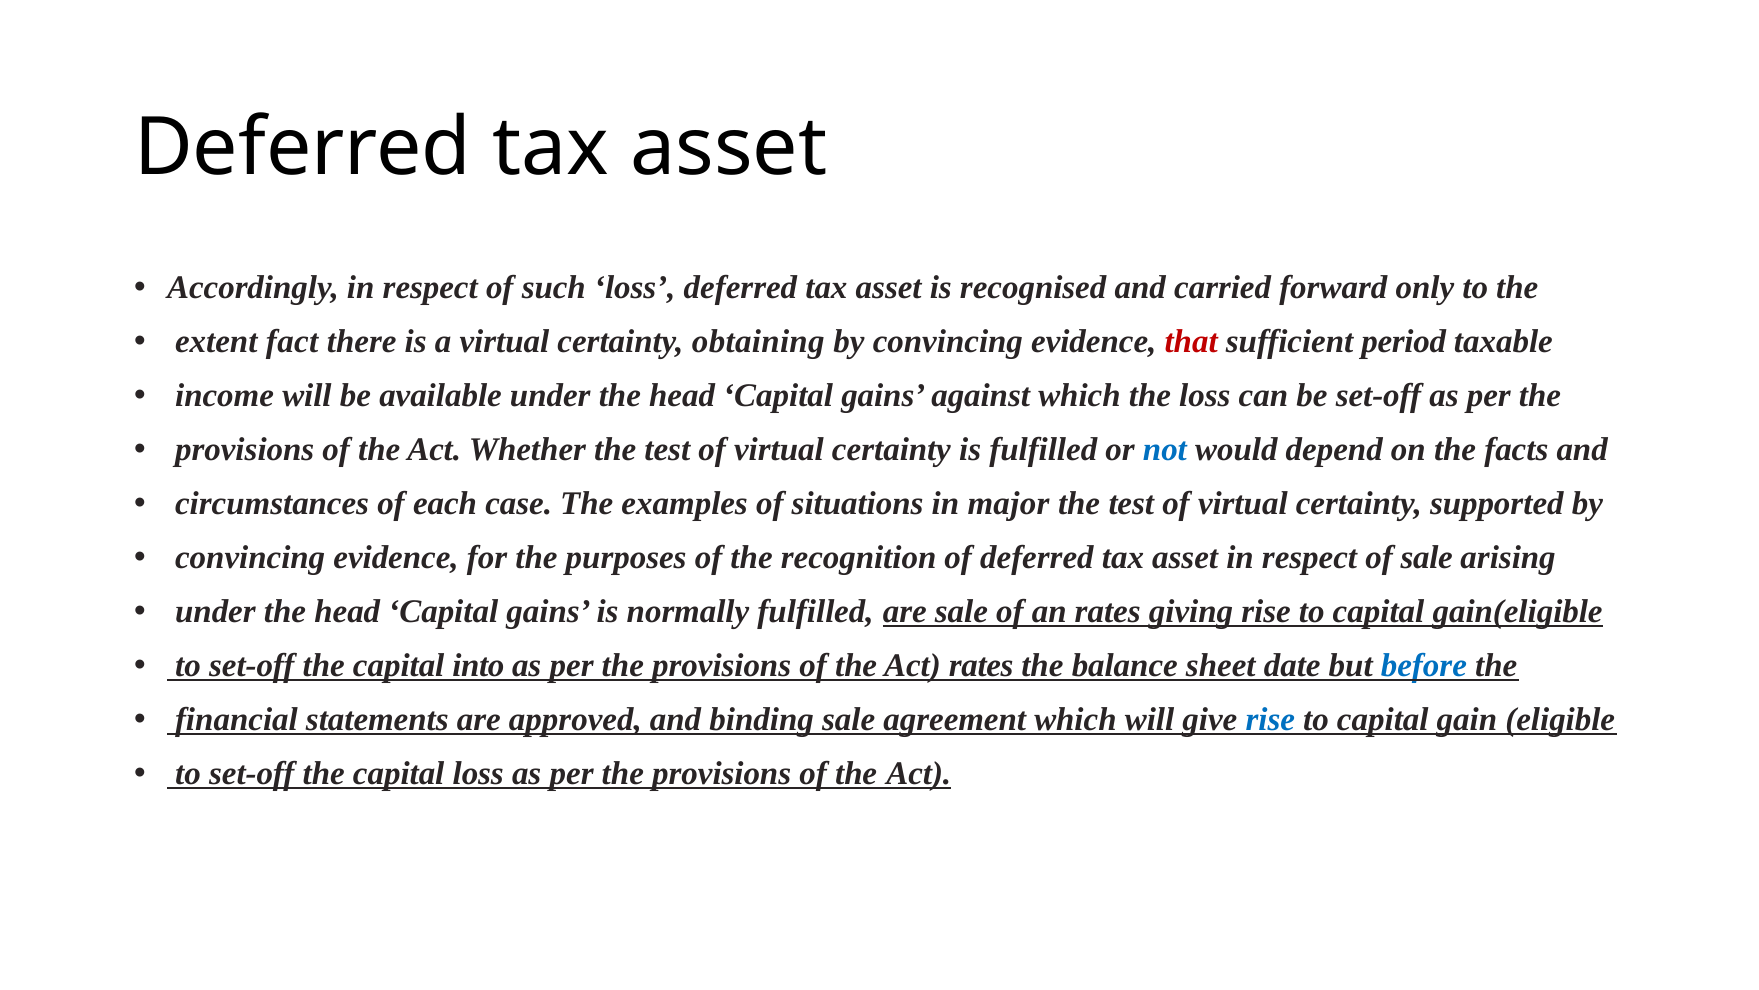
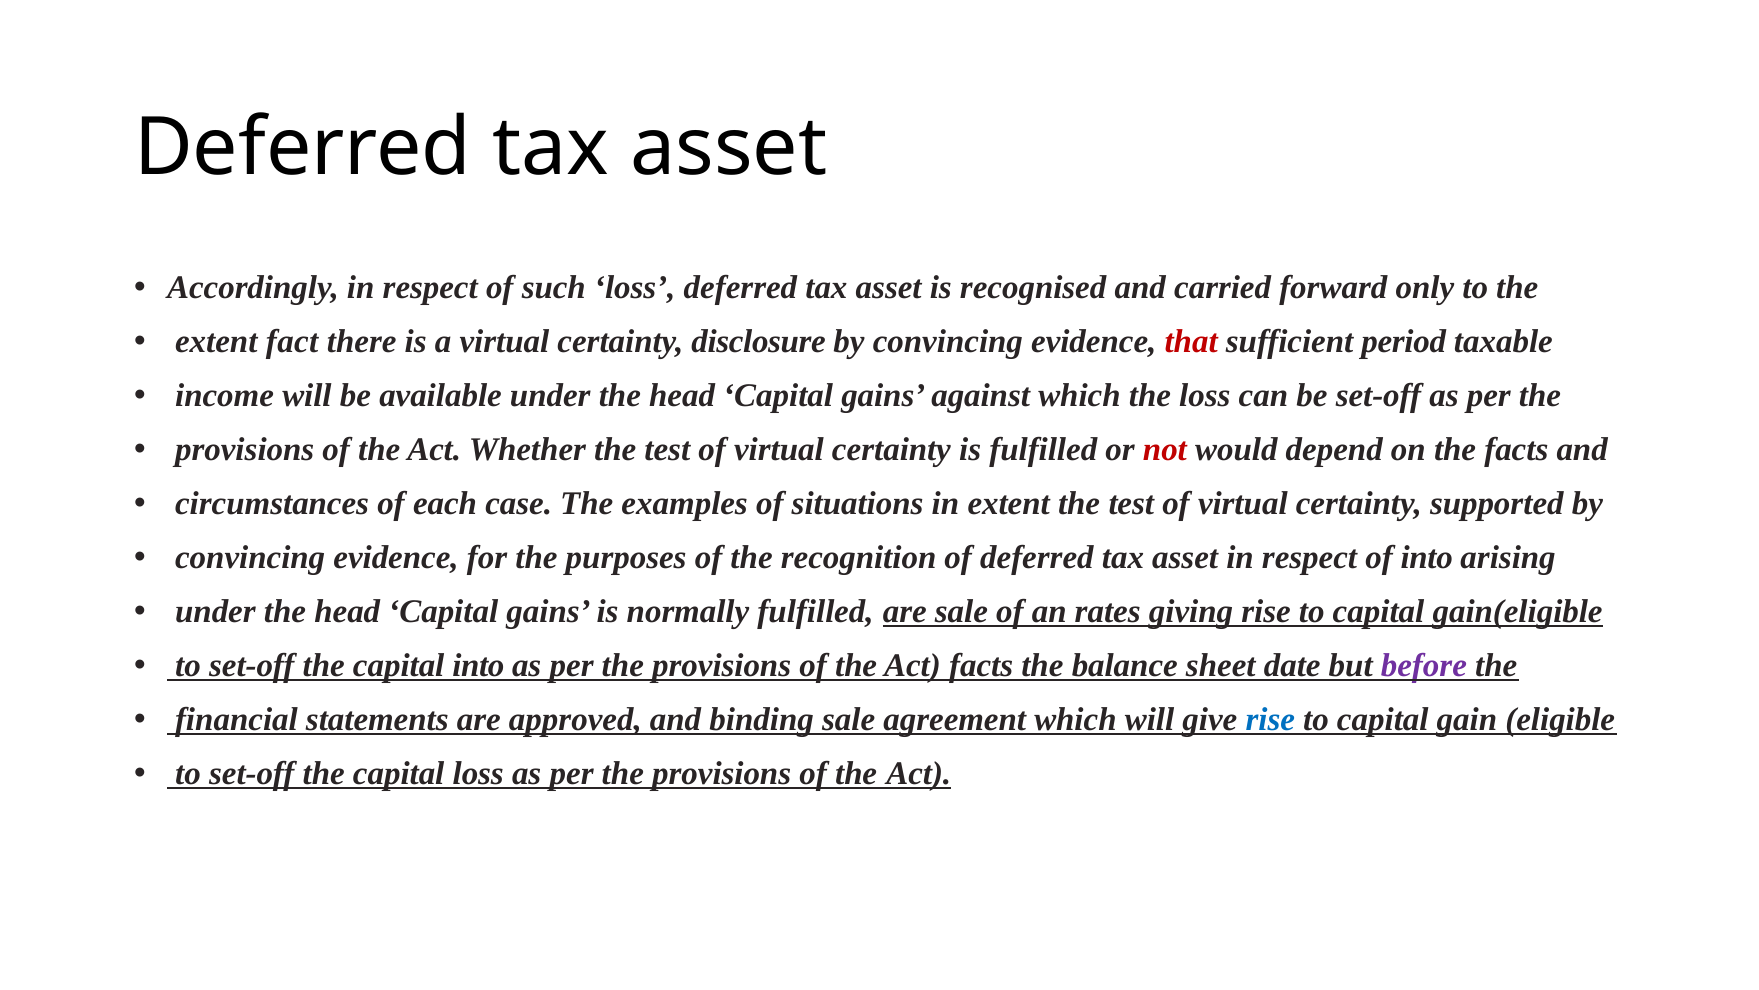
obtaining: obtaining -> disclosure (759, 342)
not colour: blue -> red (1165, 449)
in major: major -> extent (1009, 503)
of sale: sale -> into (1427, 557)
Act rates: rates -> facts (981, 665)
before colour: blue -> purple (1424, 665)
